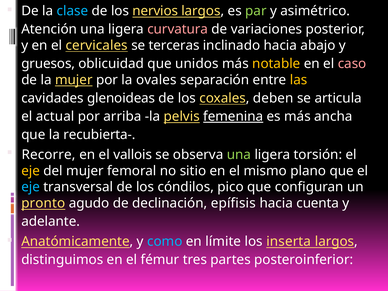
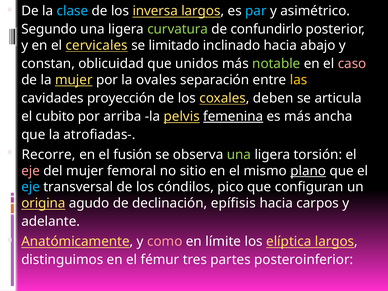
nervios: nervios -> inversa (155, 11)
par colour: light green -> light blue (256, 11)
Atención: Atención -> Segundo (49, 29)
curvatura colour: pink -> light green (178, 29)
variaciones: variaciones -> confundirlo (267, 29)
terceras: terceras -> limitado (174, 45)
gruesos: gruesos -> constan (48, 64)
notable colour: yellow -> light green (276, 64)
glenoideas: glenoideas -> proyección (121, 98)
actual: actual -> cubito (55, 116)
recubierta-: recubierta- -> atrofiadas- (99, 135)
vallois: vallois -> fusión (133, 155)
eje colour: yellow -> pink (31, 171)
plano underline: none -> present (308, 171)
pronto: pronto -> origina (43, 203)
cuenta: cuenta -> carpos (318, 203)
como colour: light blue -> pink (165, 241)
inserta: inserta -> elíptica (289, 241)
